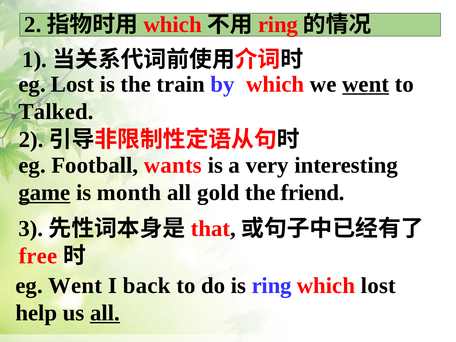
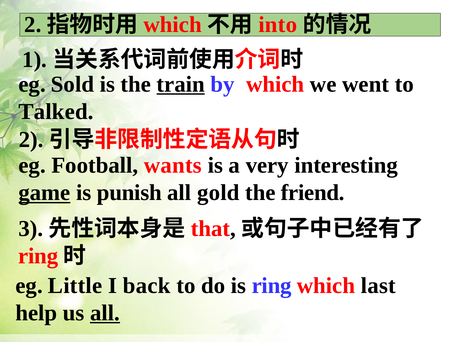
ring: ring -> into (278, 25)
eg Lost: Lost -> Sold (72, 84)
train underline: none -> present (181, 84)
went underline: present -> none (366, 84)
month: month -> punish (129, 193)
free: free -> ring (38, 256)
eg Went: Went -> Little (75, 286)
which lost: lost -> last (378, 286)
